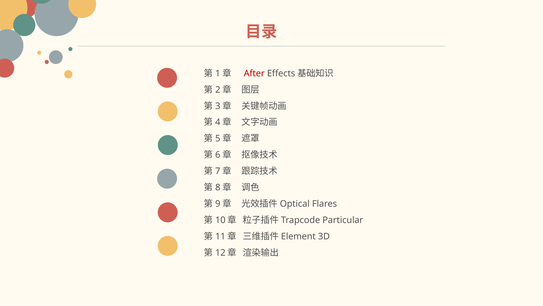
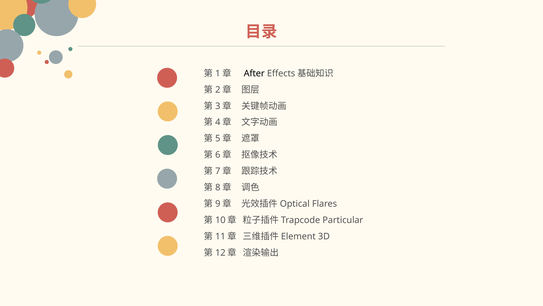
After colour: red -> black (254, 73)
